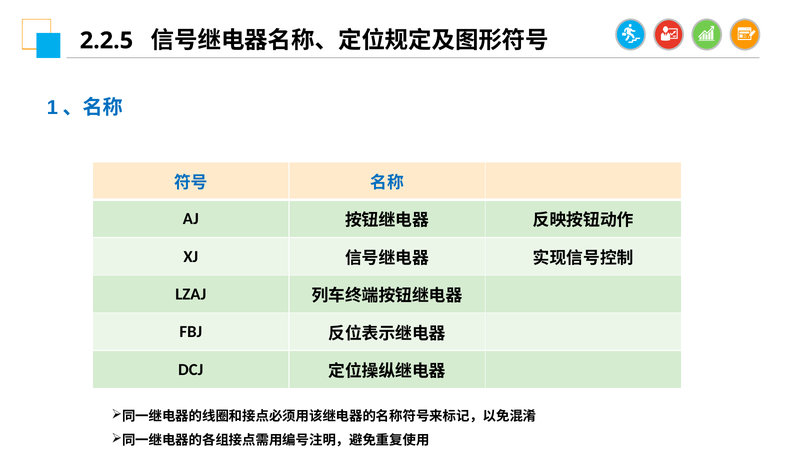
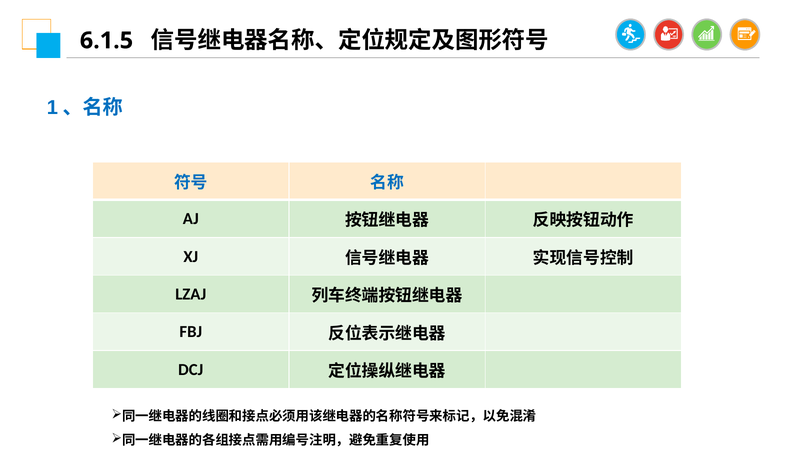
2.2.5: 2.2.5 -> 6.1.5 (106, 41)
